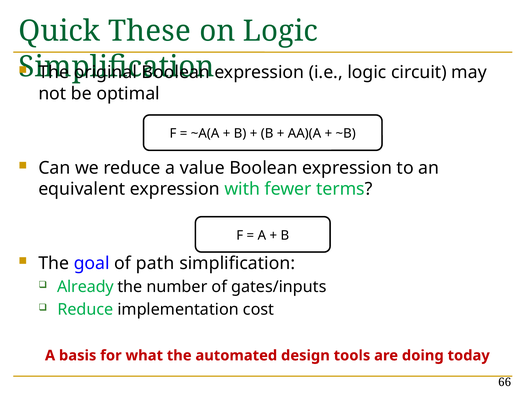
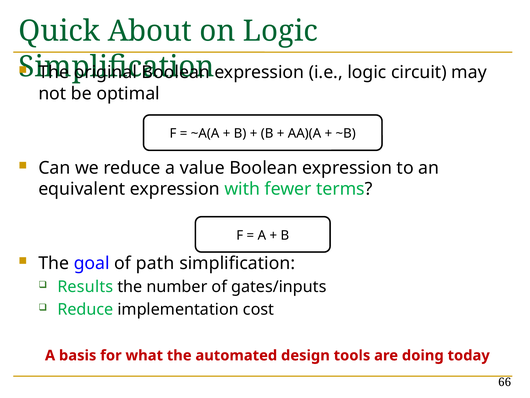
These: These -> About (150, 31)
Already: Already -> Results (85, 287)
